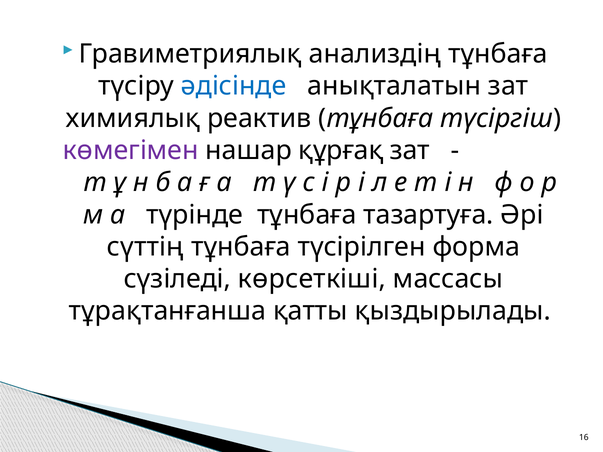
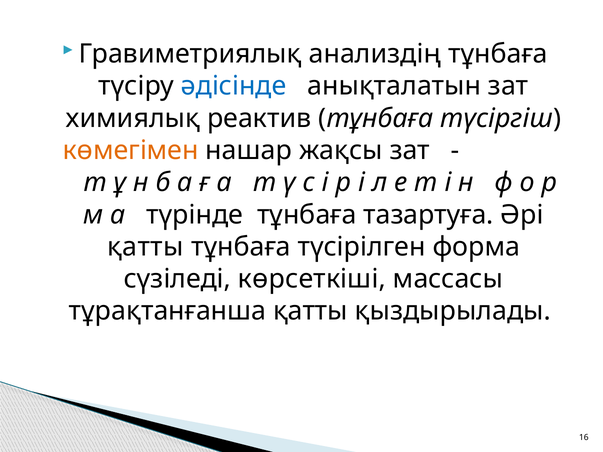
көмегімен colour: purple -> orange (131, 150)
құрғақ: құрғақ -> жақсы (341, 150)
сүттің: сүттің -> қатты (145, 247)
